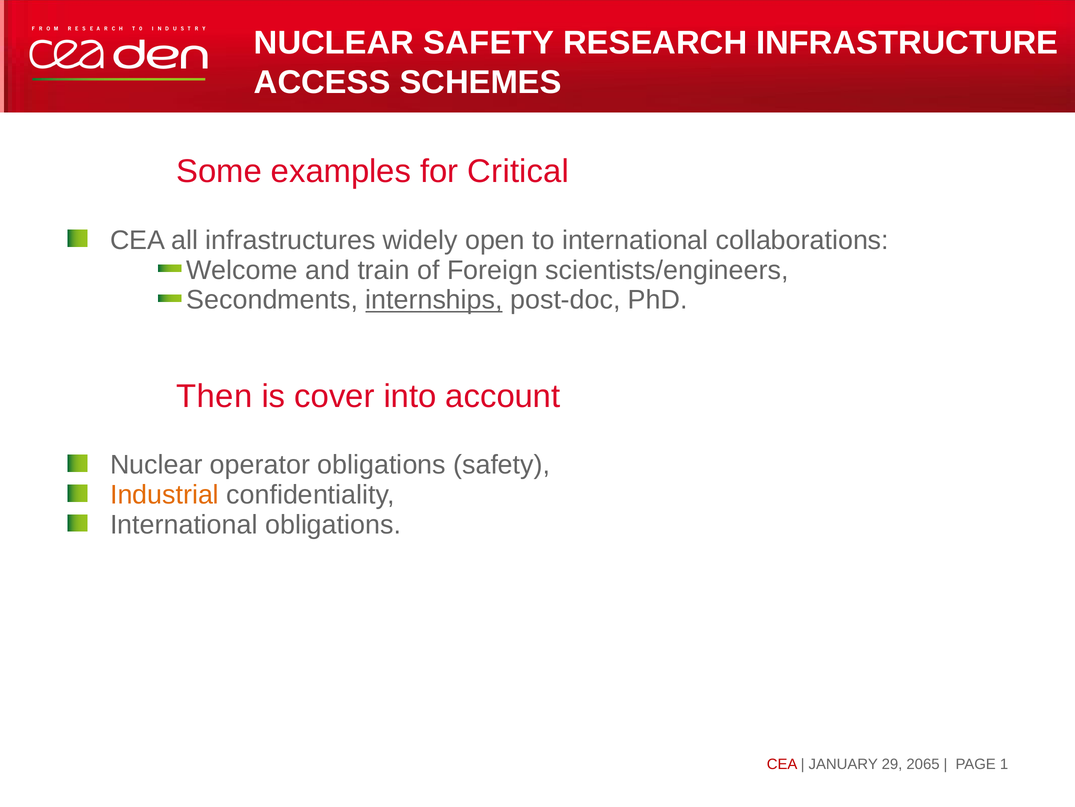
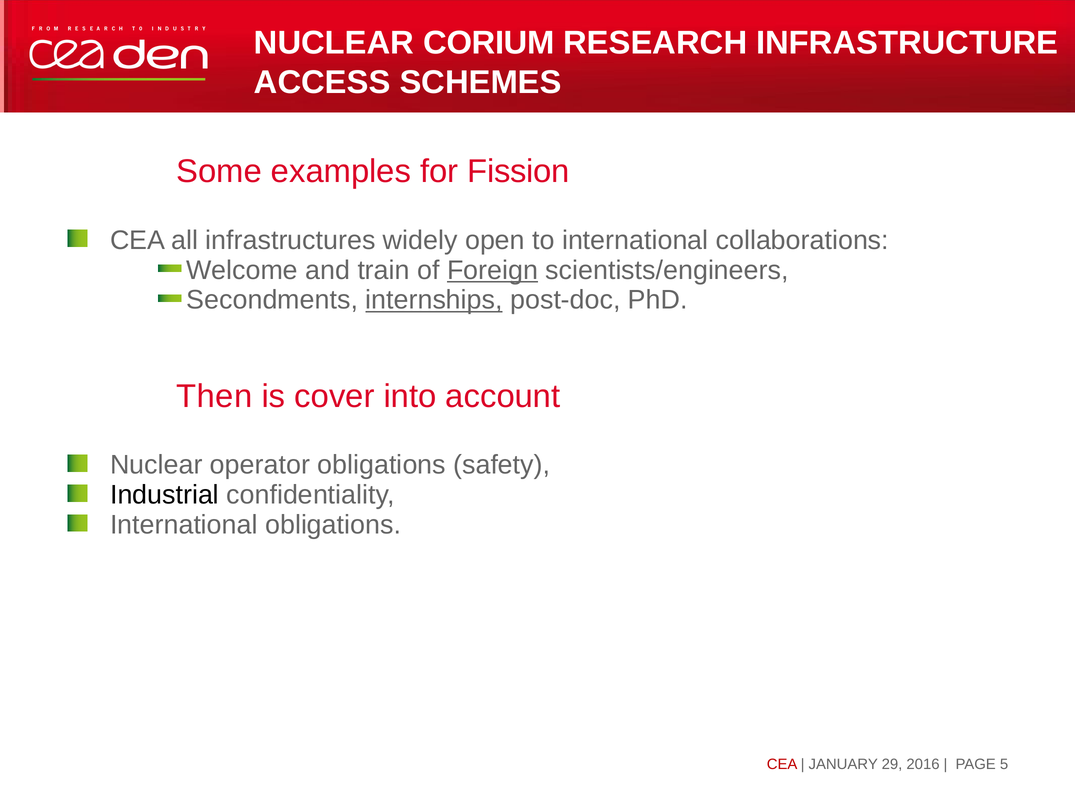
NUCLEAR SAFETY: SAFETY -> CORIUM (489, 43)
Critical: Critical -> Fission (519, 171)
Foreign underline: none -> present (493, 270)
Industrial colour: orange -> black (165, 495)
1: 1 -> 5 (1004, 764)
2065: 2065 -> 2016 (923, 764)
